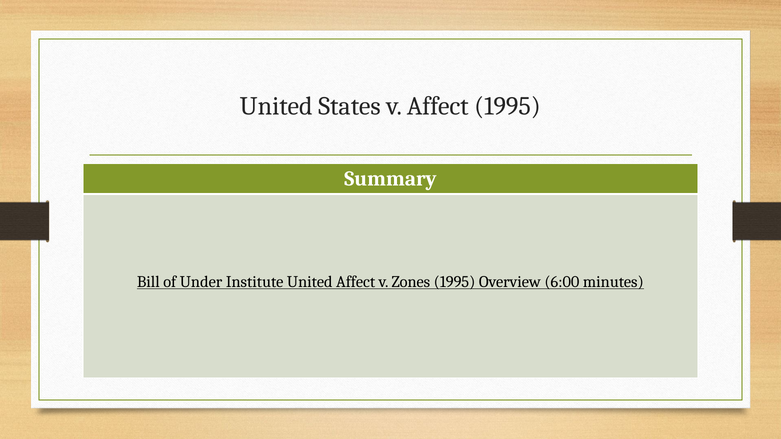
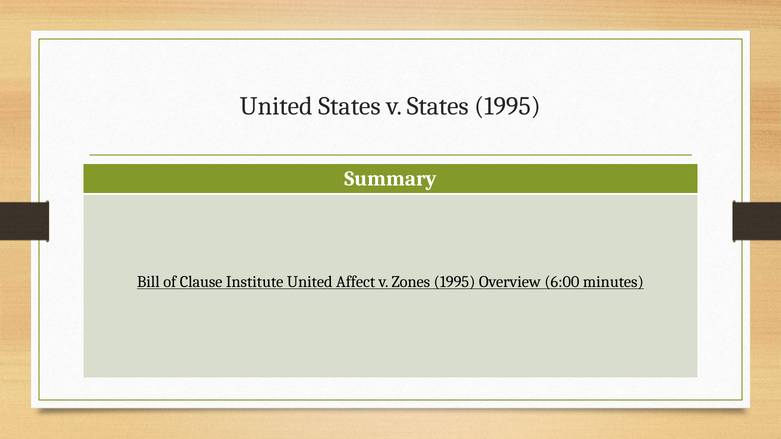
v Affect: Affect -> States (438, 106)
Under: Under -> Clause (201, 282)
